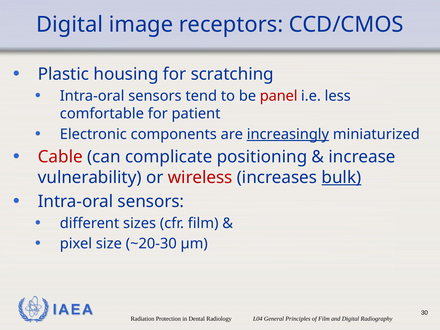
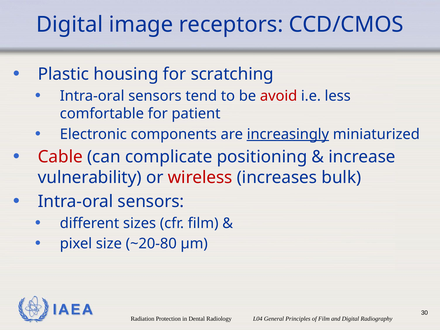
panel: panel -> avoid (279, 96)
bulk underline: present -> none (341, 177)
~20-30: ~20-30 -> ~20-80 (151, 244)
